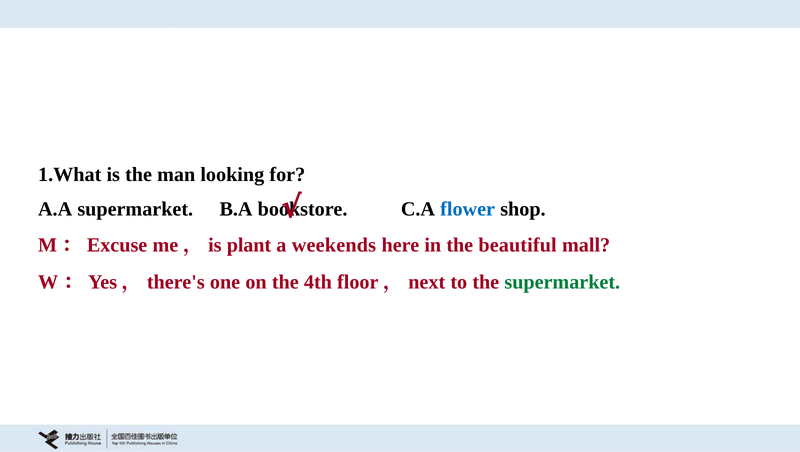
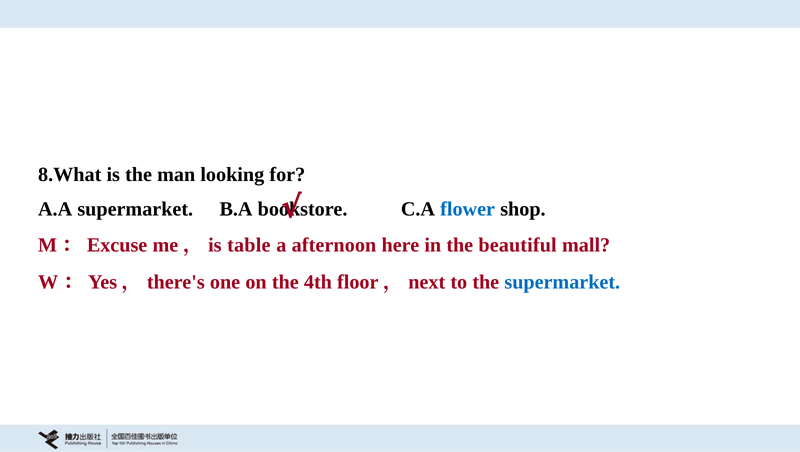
1.What: 1.What -> 8.What (70, 175)
plant: plant -> table (249, 245)
weekends: weekends -> afternoon (334, 245)
supermarket colour: green -> blue (562, 282)
